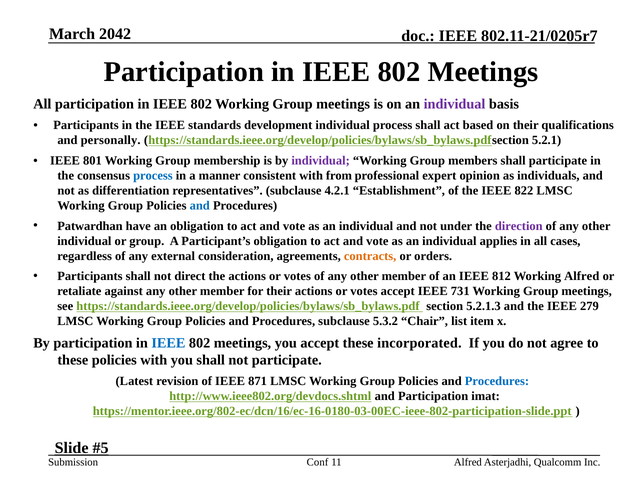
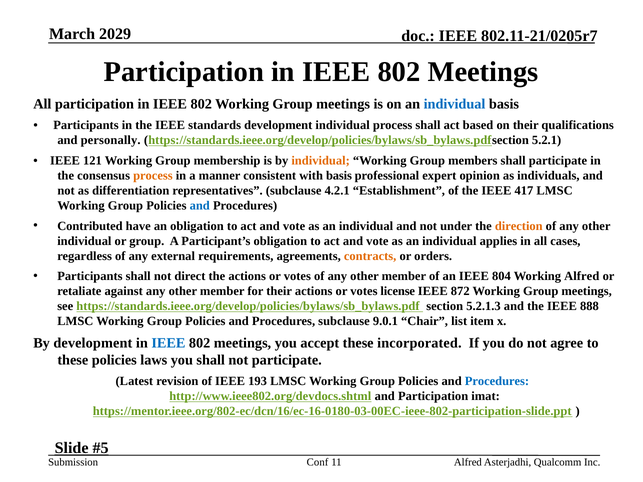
2042: 2042 -> 2029 (115, 34)
individual colour: purple -> blue (455, 104)
801: 801 -> 121 (92, 161)
individual colour: purple -> orange (321, 161)
process colour: blue -> orange (153, 176)
with from: from -> basis (339, 176)
822: 822 -> 417 (524, 191)
Patwardhan: Patwardhan -> Contributed (90, 226)
direction colour: purple -> orange (519, 226)
consideration: consideration -> requirements (236, 256)
812: 812 -> 804 (501, 276)
votes accept: accept -> license (398, 291)
731: 731 -> 872 (460, 291)
279: 279 -> 888 (589, 306)
5.3.2: 5.3.2 -> 9.0.1 (385, 321)
By participation: participation -> development (93, 343)
policies with: with -> laws (154, 360)
871: 871 -> 193 (258, 381)
